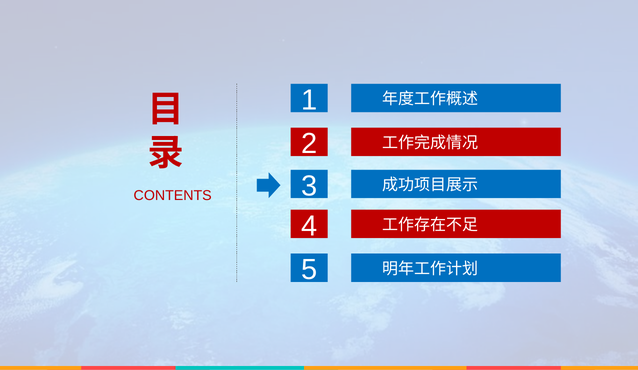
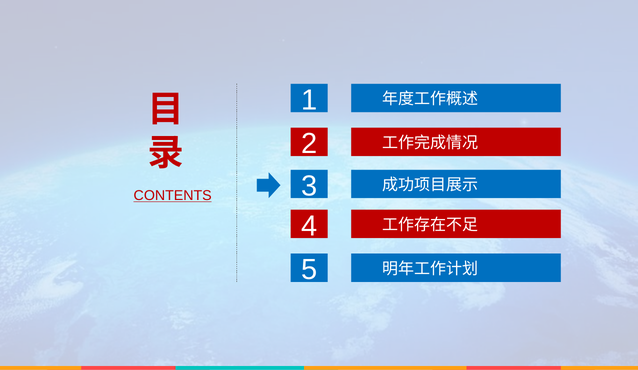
CONTENTS underline: none -> present (173, 195)
